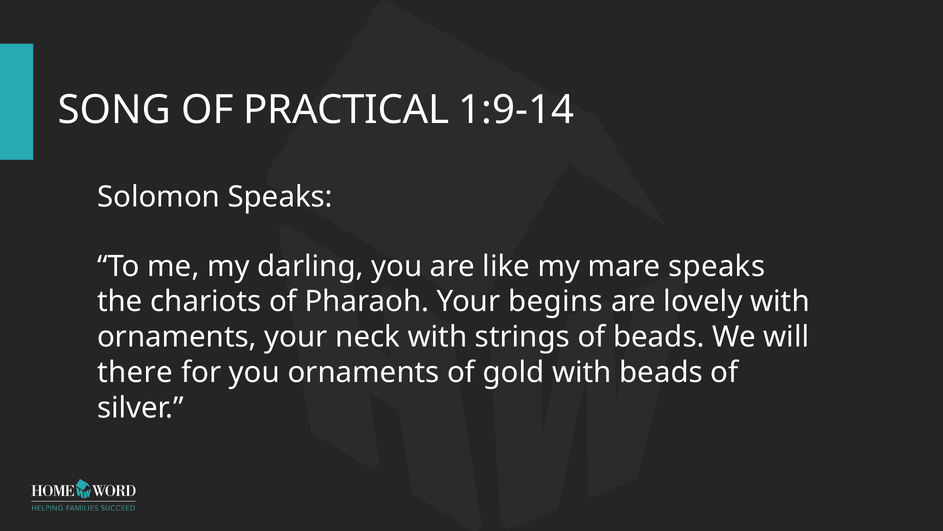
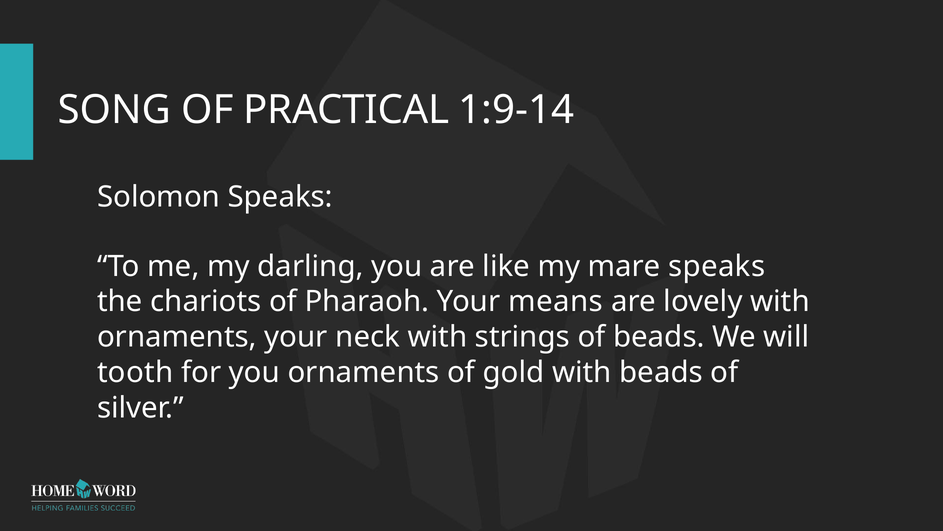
begins: begins -> means (556, 301)
there: there -> tooth (135, 372)
